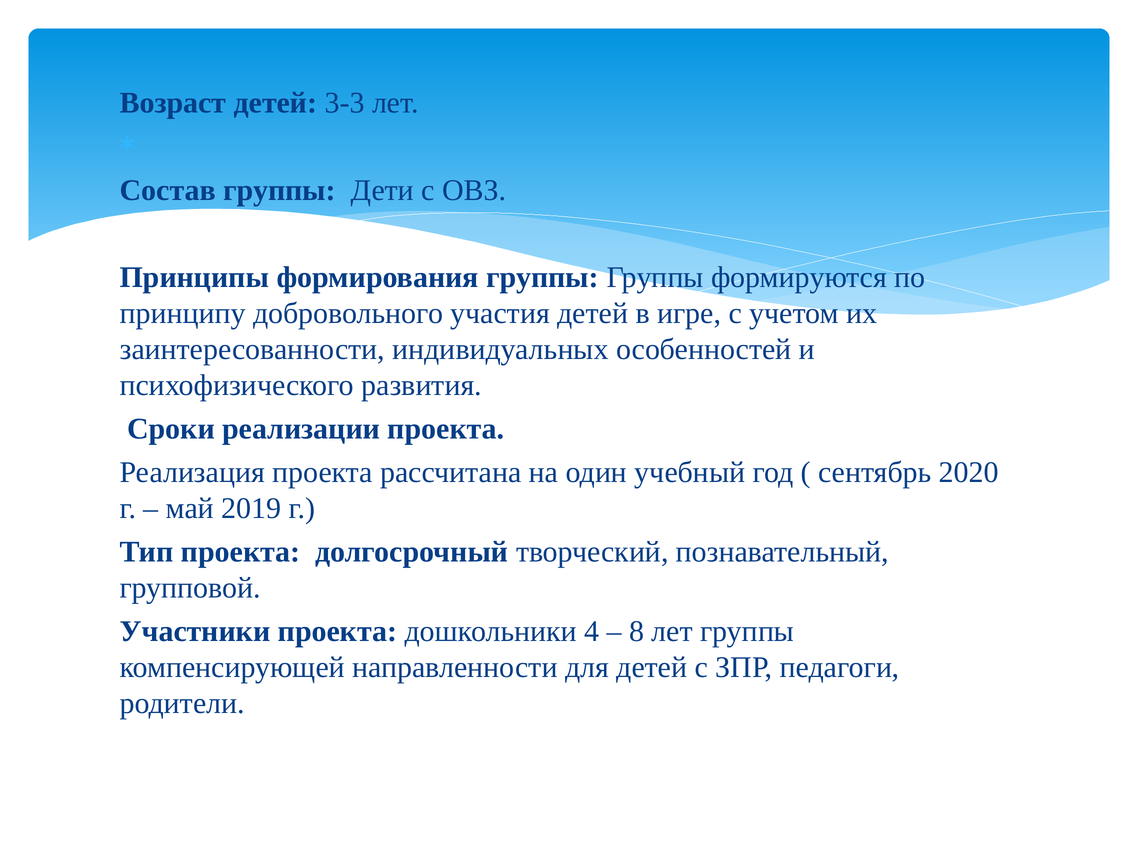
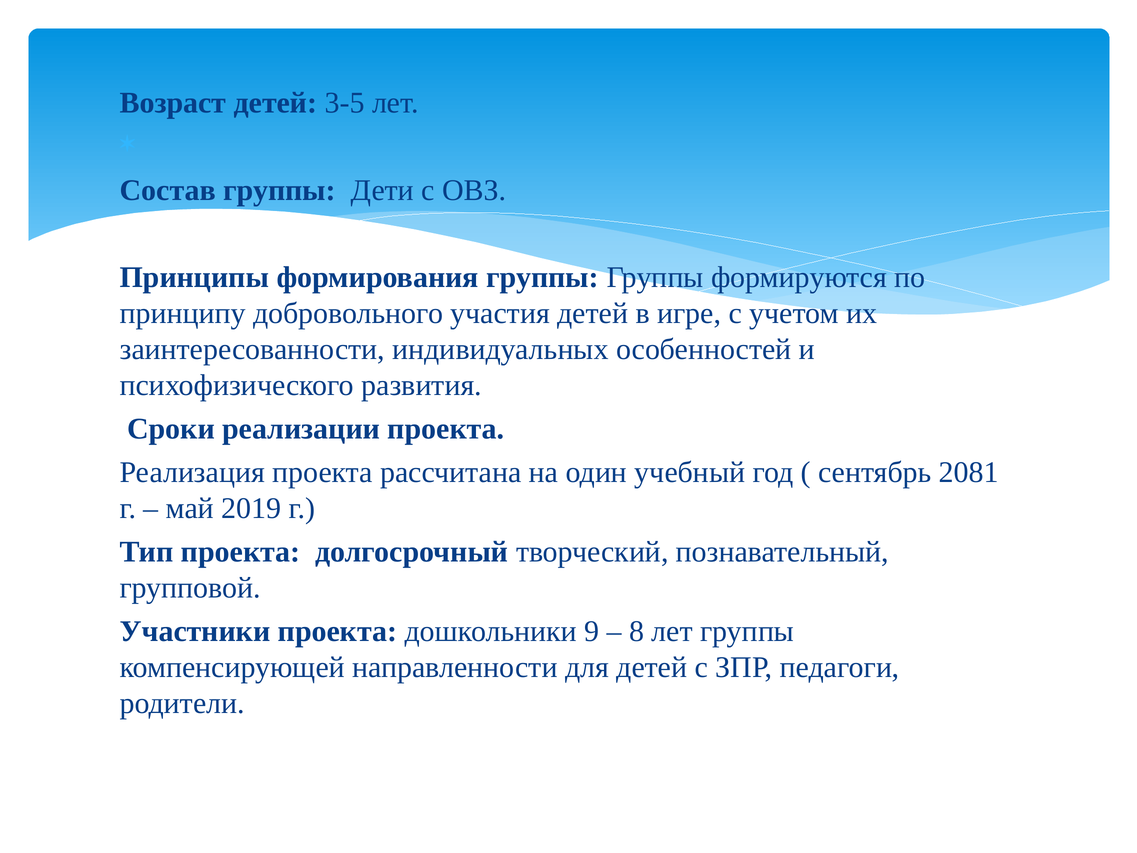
3-3: 3-3 -> 3-5 (345, 103)
2020: 2020 -> 2081 (969, 472)
4: 4 -> 9 (592, 631)
